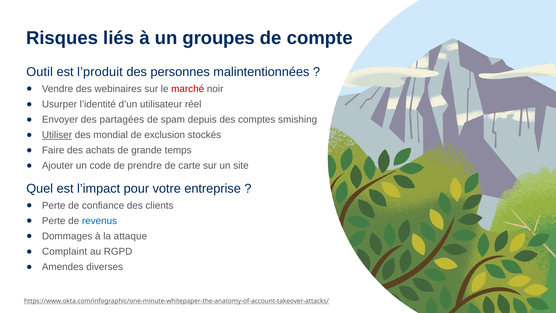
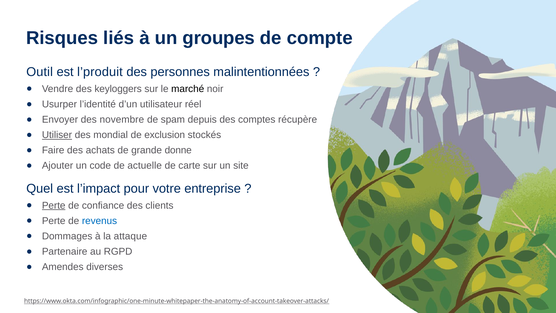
webinaires: webinaires -> keyloggers (118, 89)
marché colour: red -> black (188, 89)
partagées: partagées -> novembre (122, 120)
smishing: smishing -> récupère (298, 120)
temps: temps -> donne (178, 150)
prendre: prendre -> actuelle (145, 166)
Perte underline: none -> present (54, 205)
Complaint: Complaint -> Partenaire (65, 251)
